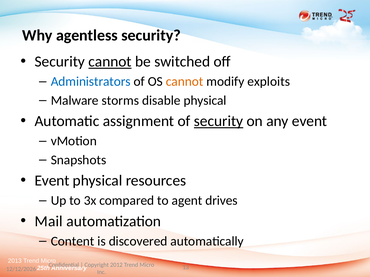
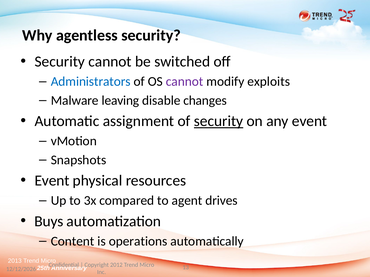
cannot underline: present -> none (110, 62)
cannot colour: orange -> purple (185, 82)
storms: storms -> leaving (120, 101)
disable physical: physical -> changes (205, 101)
Mail: Mail -> Buys (49, 222)
discovered: discovered -> operations (138, 242)
